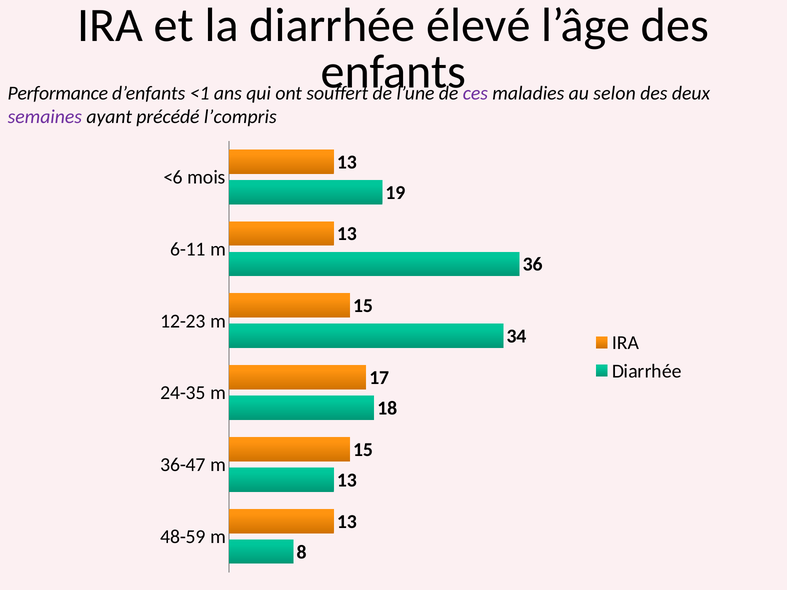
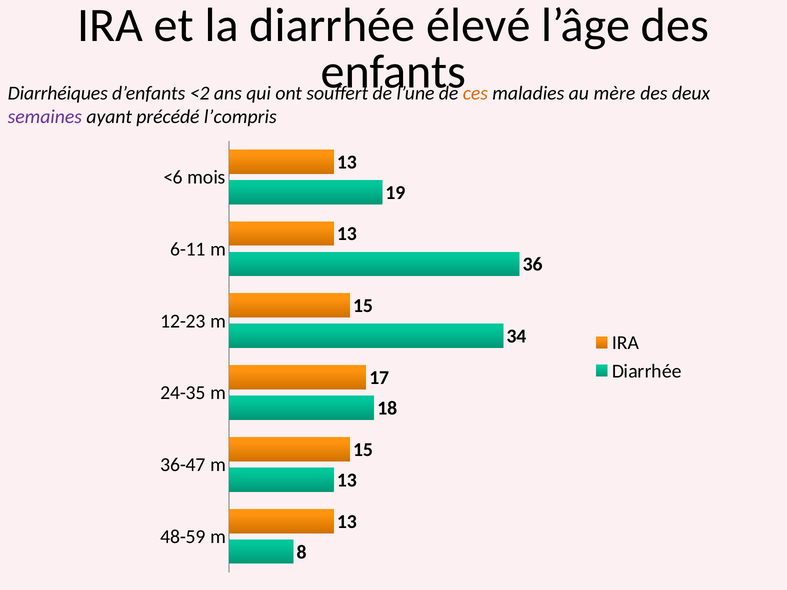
Performance: Performance -> Diarrhéiques (58, 93)
<1: <1 -> <2 (200, 93)
ces colour: purple -> orange (475, 93)
selon: selon -> mère (615, 93)
